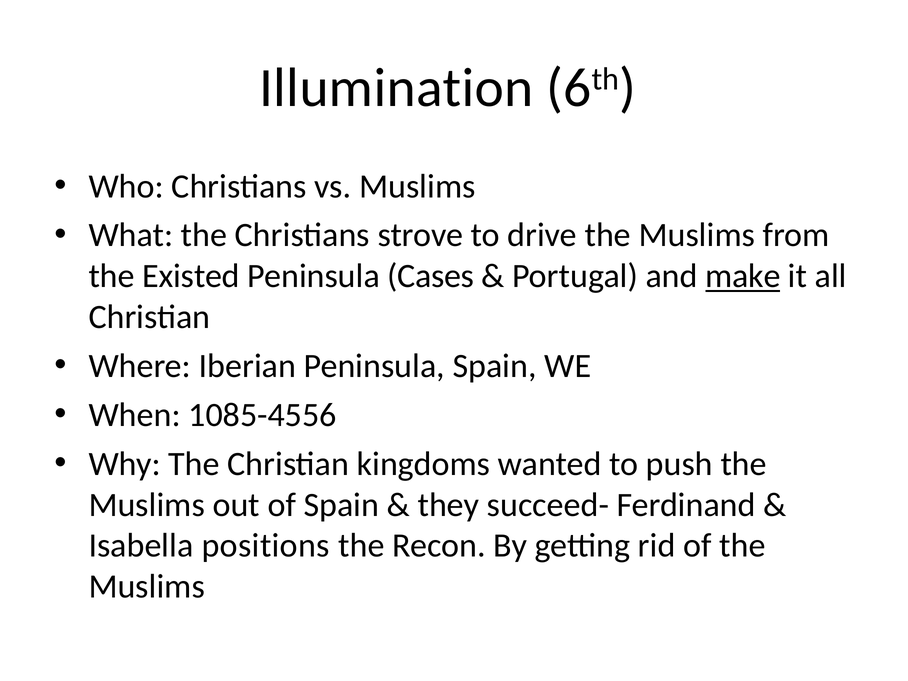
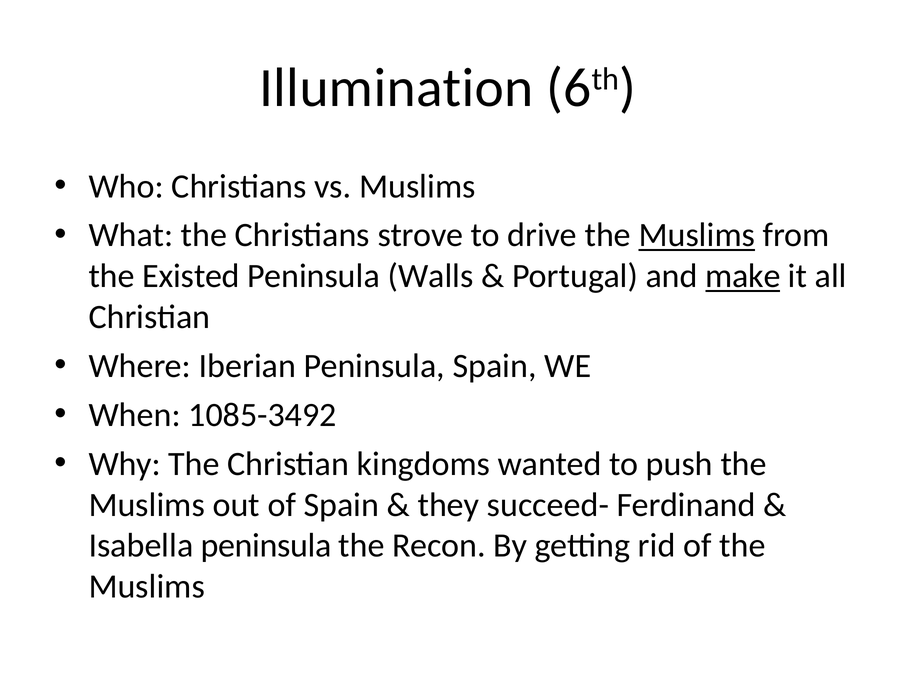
Muslims underline: none -> present (697, 235)
Cases: Cases -> Walls (431, 276)
1085-4556: 1085-4556 -> 1085-3492 (262, 415)
Isabella positions: positions -> peninsula (266, 546)
